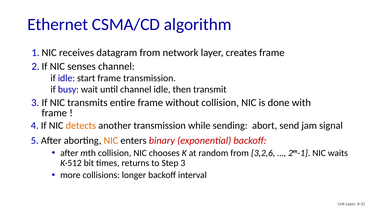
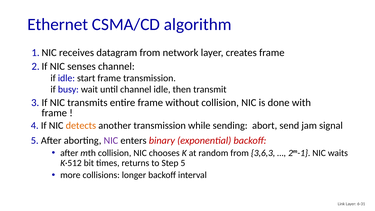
NIC colour: orange -> purple (111, 140)
3,2,6: 3,2,6 -> 3,6,3 (263, 153)
3: 3 -> 5 (183, 163)
